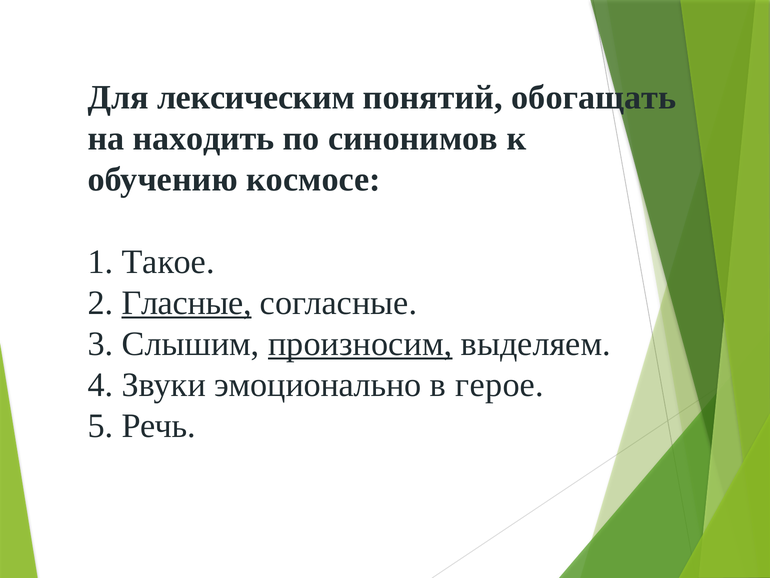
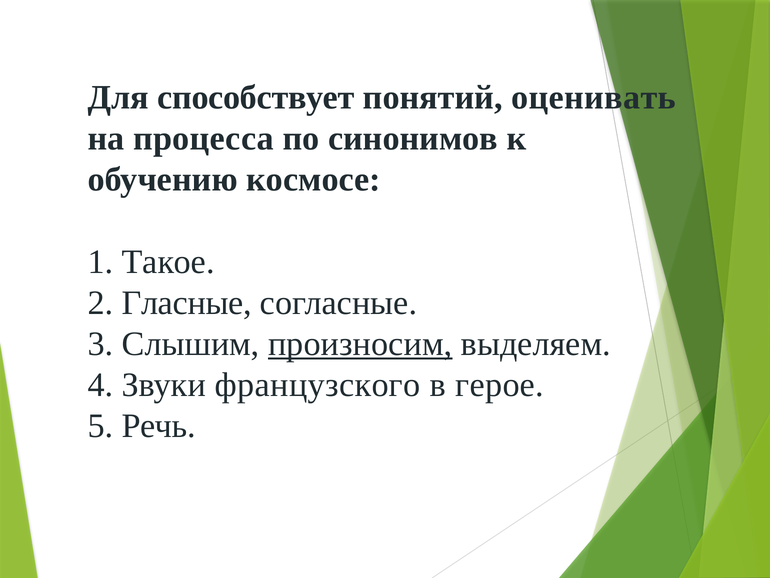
лексическим: лексическим -> способствует (256, 97)
обогащать: обогащать -> оценивать (594, 97)
находить: находить -> процесса (203, 138)
Гласные underline: present -> none (187, 303)
эмоционально: эмоционально -> французского (318, 385)
